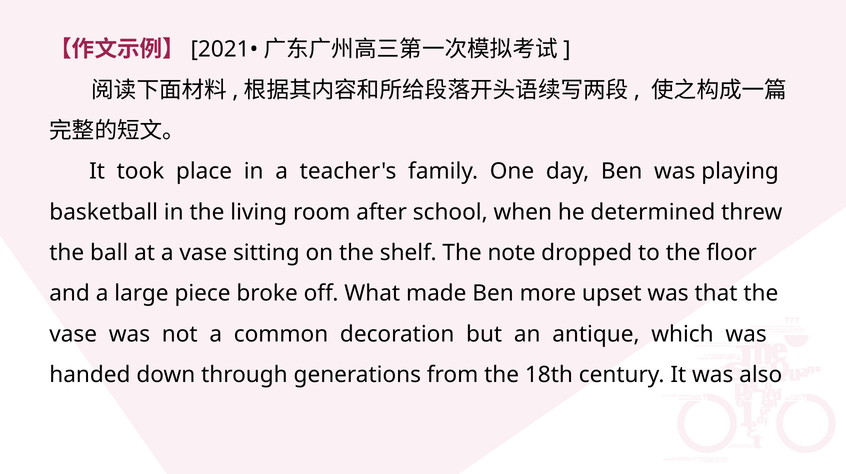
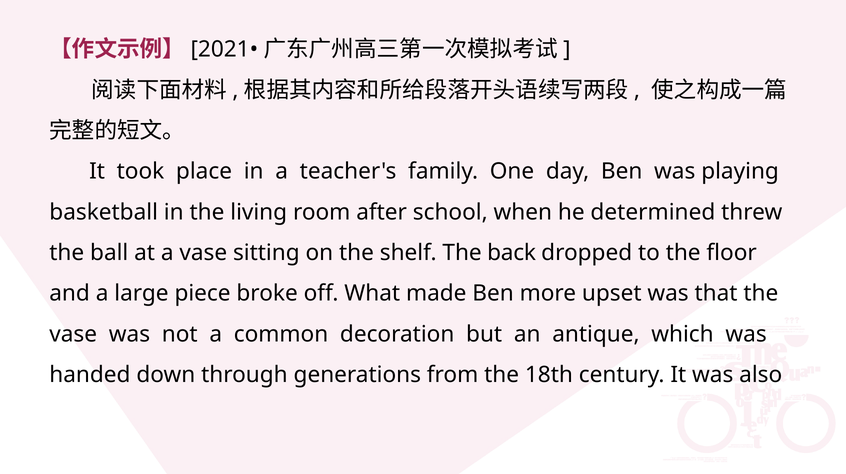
note: note -> back (512, 253)
